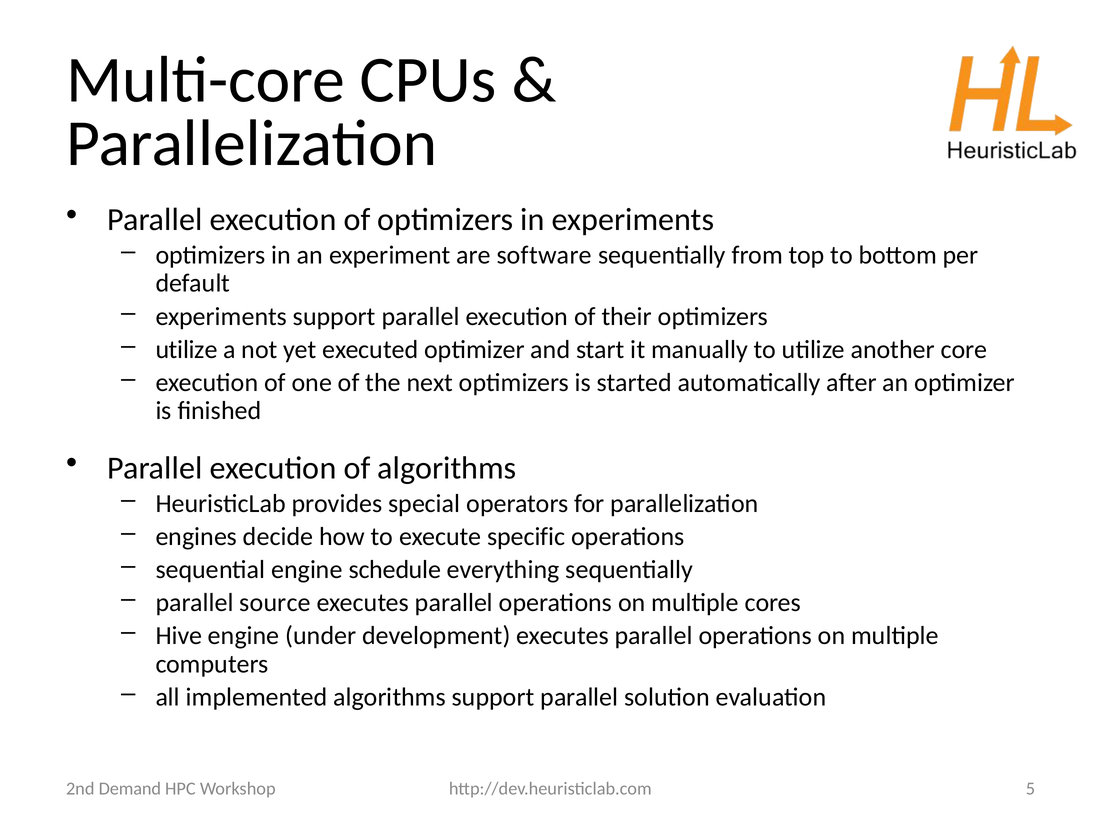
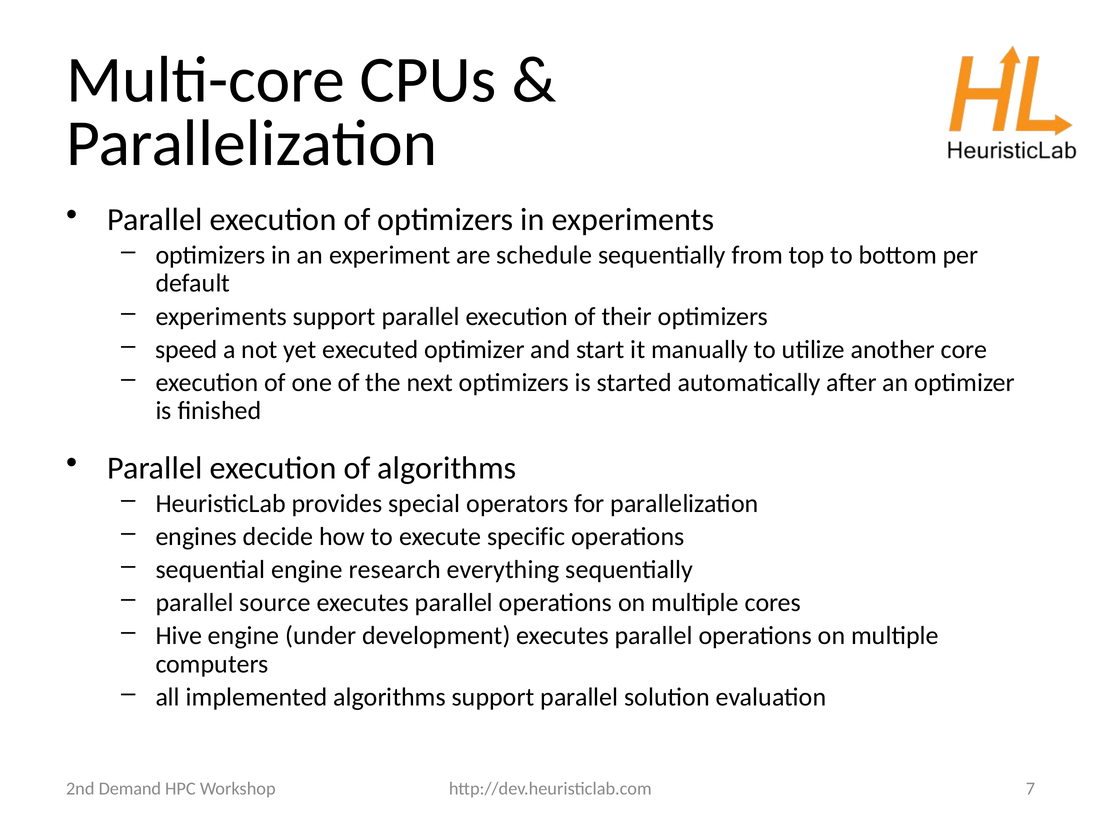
software: software -> schedule (544, 255)
utilize: utilize -> speed (186, 349)
schedule: schedule -> research (395, 570)
5: 5 -> 7 (1030, 788)
